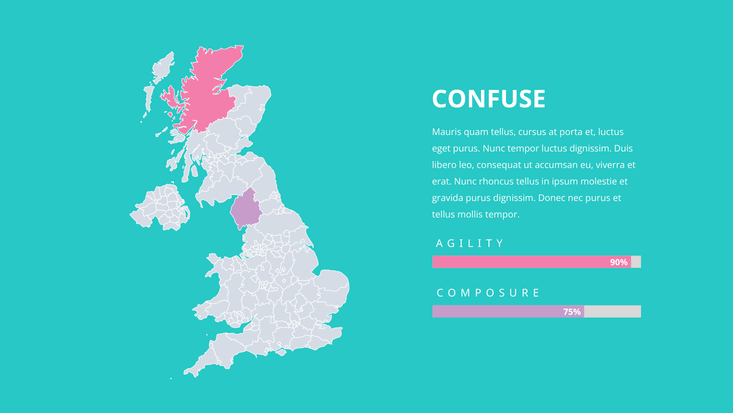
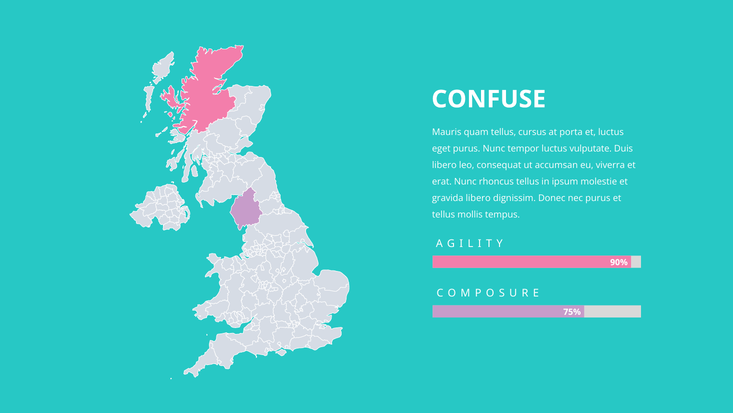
luctus dignissim: dignissim -> vulputate (591, 148)
gravida purus: purus -> libero (478, 198)
mollis tempor: tempor -> tempus (503, 214)
